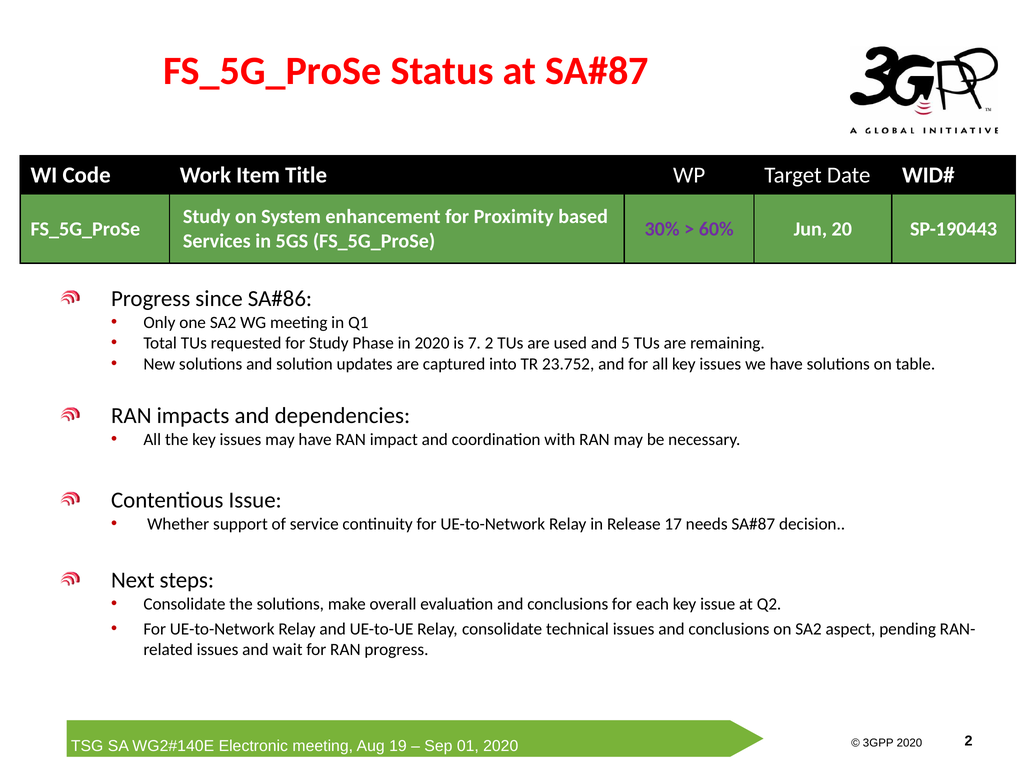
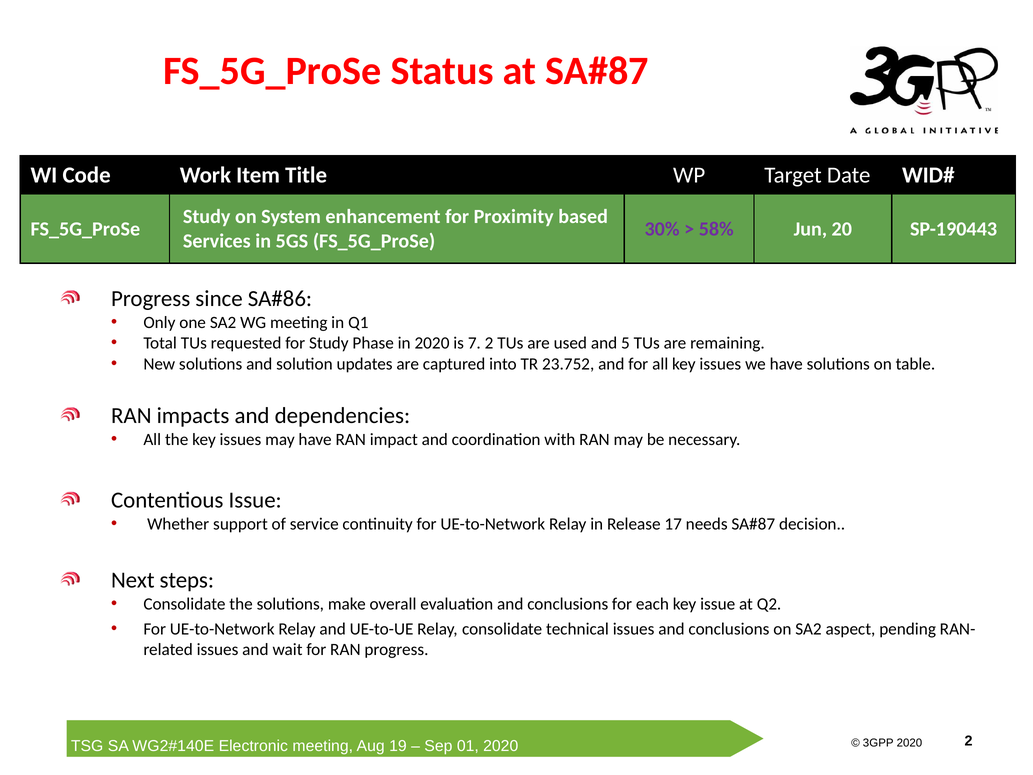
60%: 60% -> 58% (716, 229)
